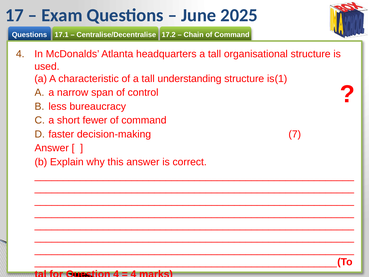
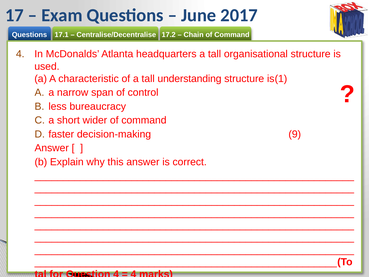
2025: 2025 -> 2017 (239, 15)
fewer: fewer -> wider (95, 120)
7: 7 -> 9 (295, 134)
